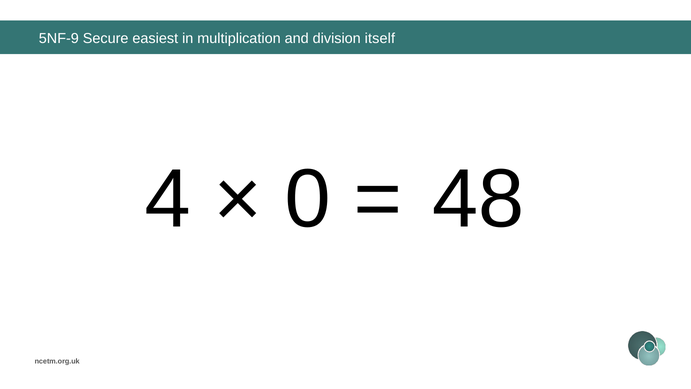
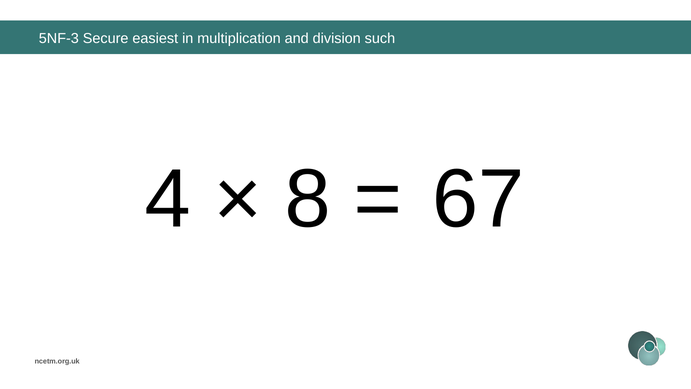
5NF-9: 5NF-9 -> 5NF-3 (59, 39)
itself: itself -> such (380, 39)
0: 0 -> 8 (308, 199)
48: 48 -> 67 (478, 199)
